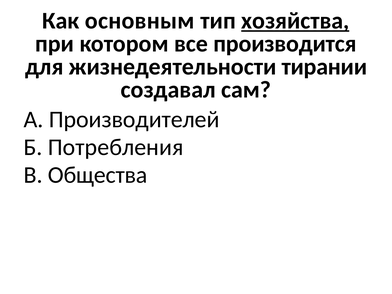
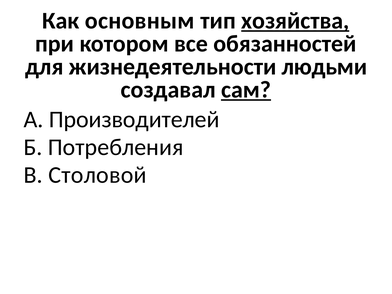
производится: производится -> обязанностей (285, 44)
тирании: тирании -> людьми (324, 67)
сам underline: none -> present (246, 90)
Общества: Общества -> Столовой (98, 175)
